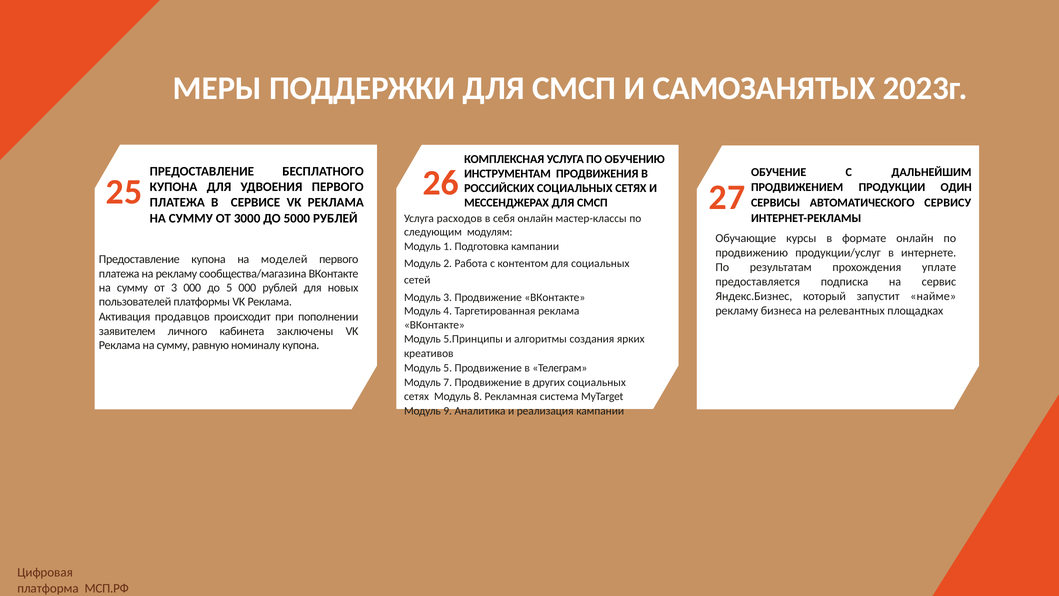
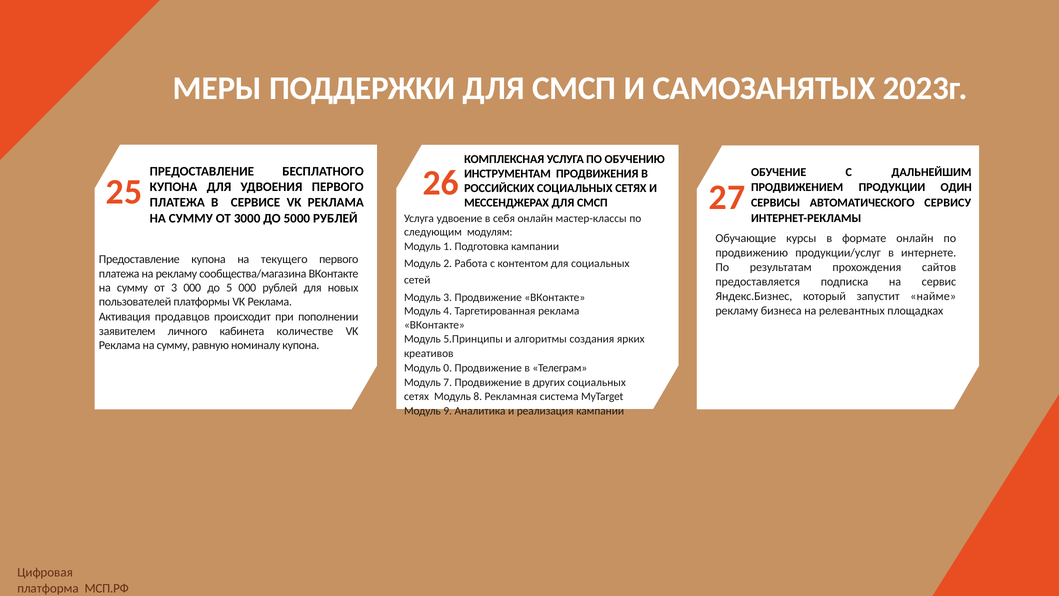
расходов: расходов -> удвоение (459, 218)
моделей: моделей -> текущего (284, 259)
уплате: уплате -> сайтов (939, 267)
заключены: заключены -> количестве (305, 331)
Модуль 5: 5 -> 0 (448, 368)
